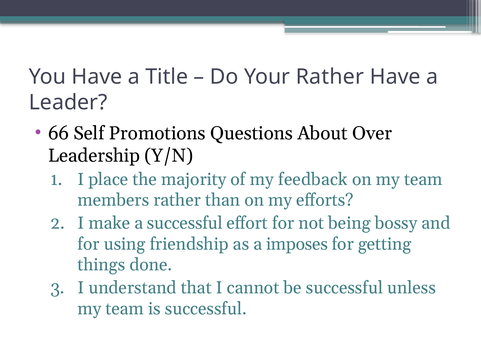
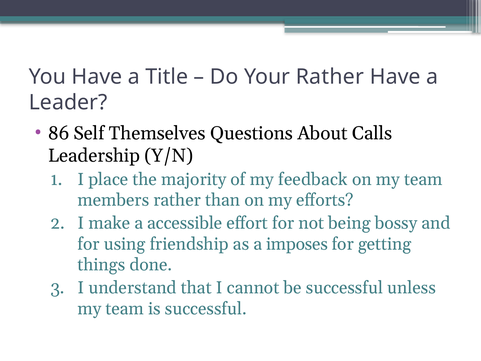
66: 66 -> 86 (59, 133)
Promotions: Promotions -> Themselves (157, 133)
Over: Over -> Calls (372, 133)
a successful: successful -> accessible (185, 223)
